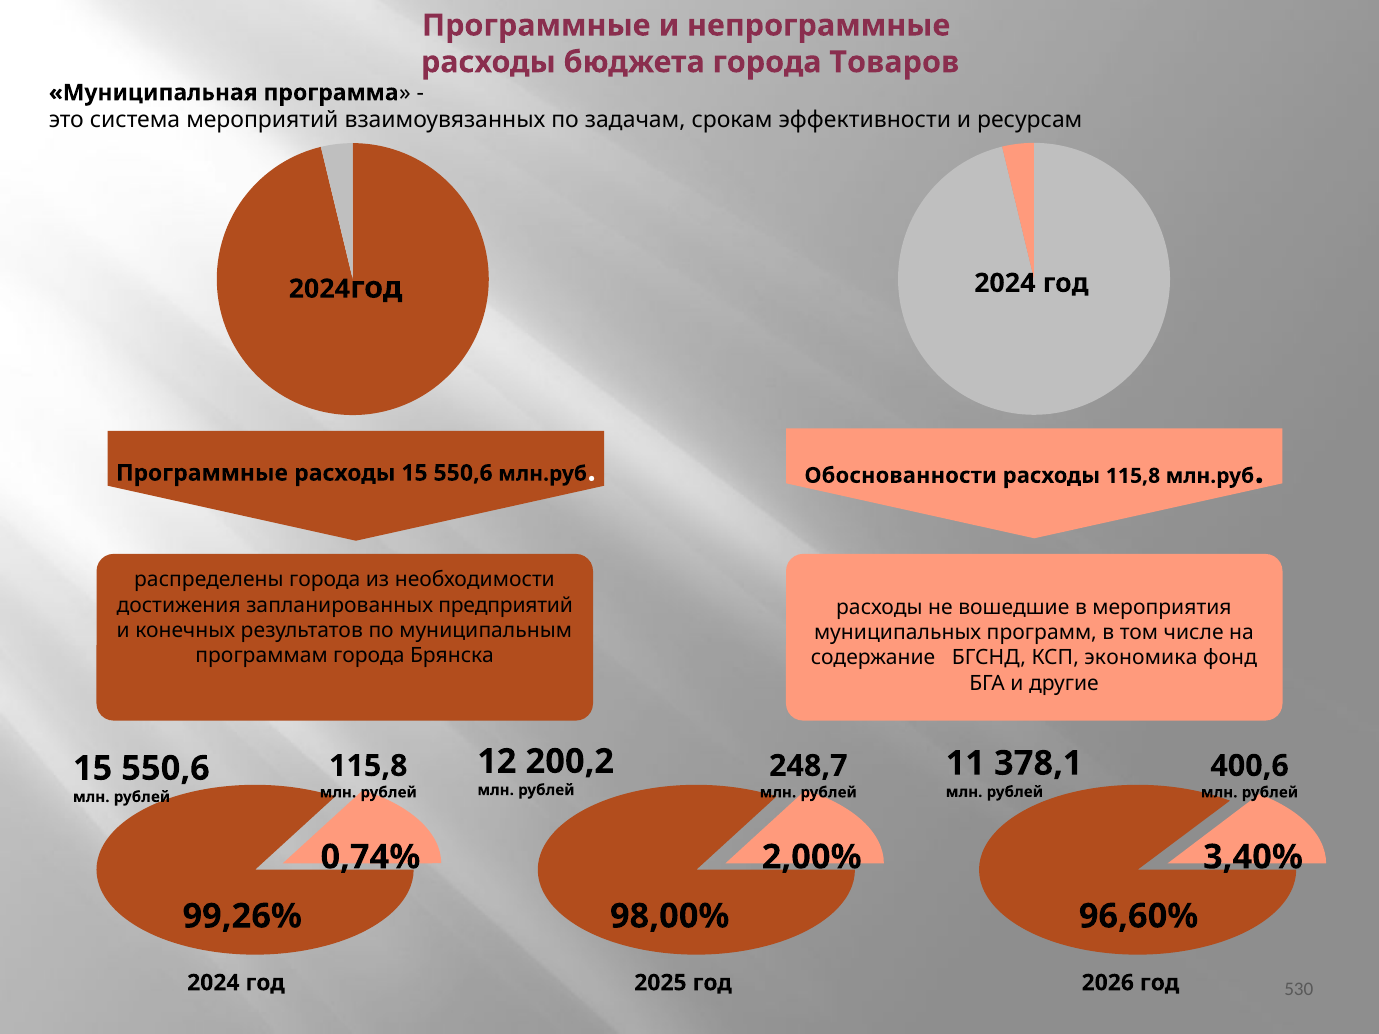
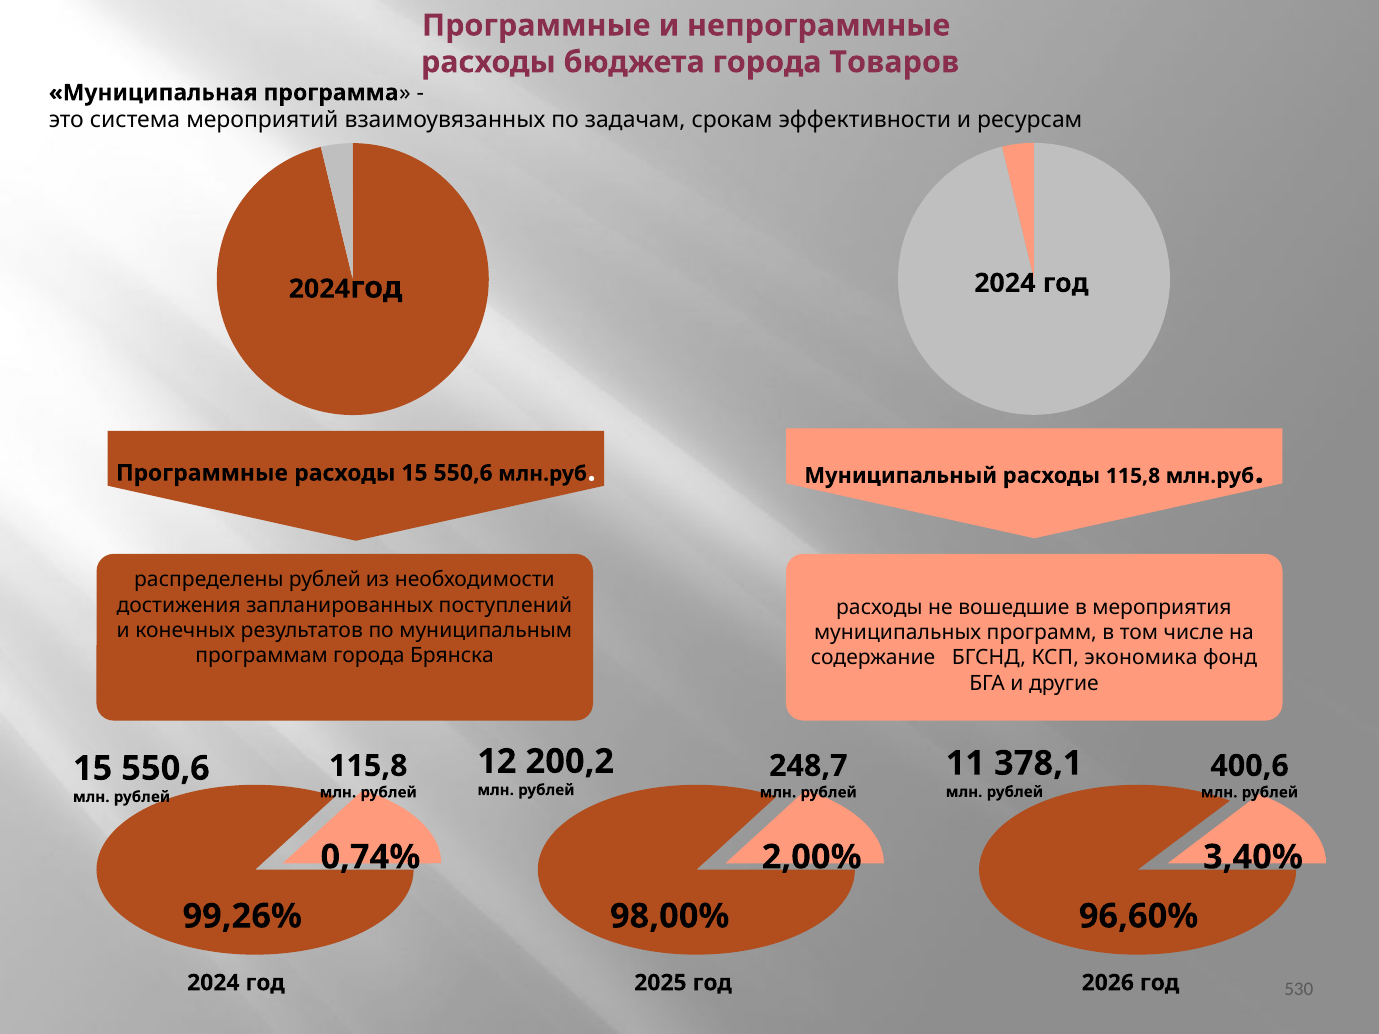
Обоснованности: Обоснованности -> Муниципальный (901, 476)
распределены города: города -> рублей (325, 580)
предприятий: предприятий -> поступлений (505, 605)
